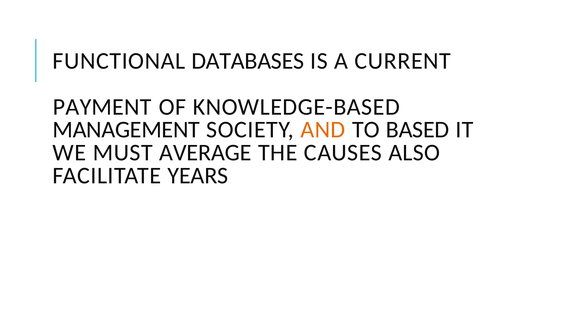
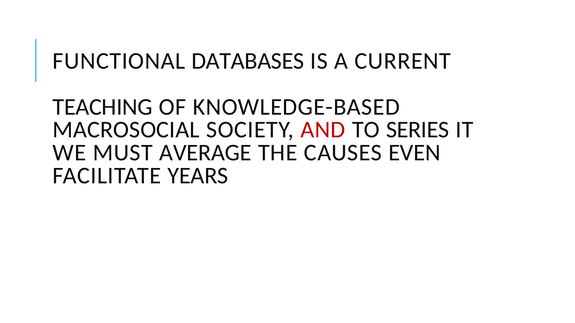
PAYMENT: PAYMENT -> TEACHING (103, 107)
MANAGEMENT: MANAGEMENT -> MACROSOCIAL (126, 130)
AND colour: orange -> red (323, 130)
BASED: BASED -> SERIES (418, 130)
ALSO: ALSO -> EVEN (414, 153)
